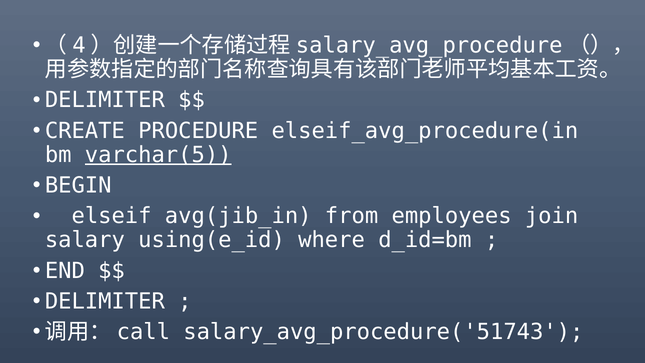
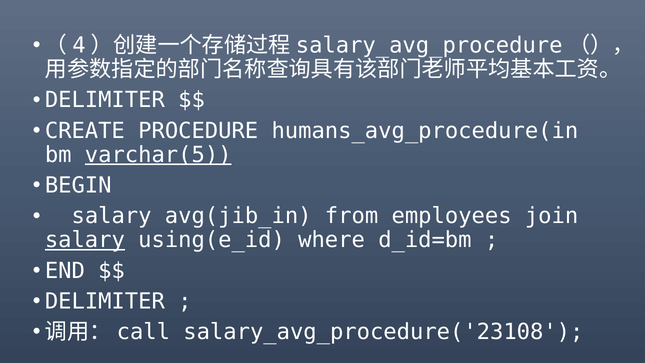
elseif_avg_procedure(in: elseif_avg_procedure(in -> humans_avg_procedure(in (425, 131)
elseif: elseif -> salary (112, 216)
salary underline: none -> present (85, 240)
salary_avg_procedure('51743: salary_avg_procedure('51743 -> salary_avg_procedure('23108 (383, 332)
